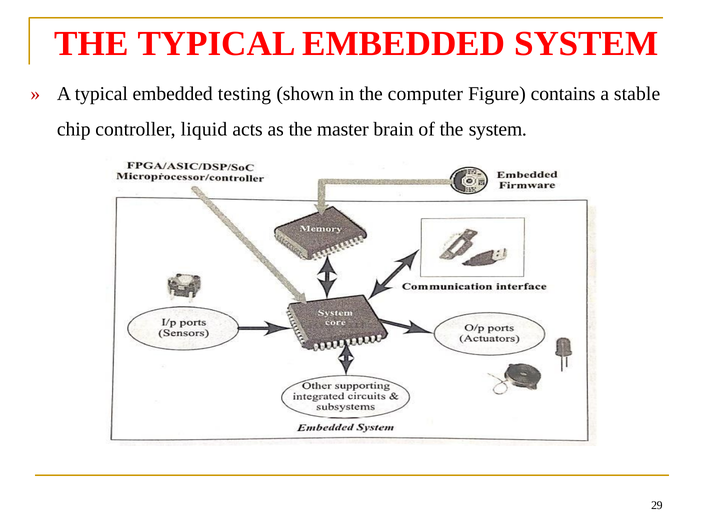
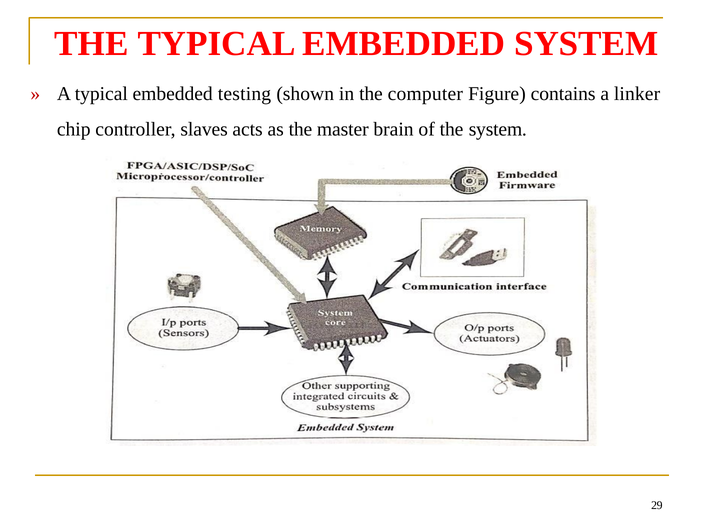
stable: stable -> linker (637, 94)
liquid: liquid -> slaves (204, 129)
